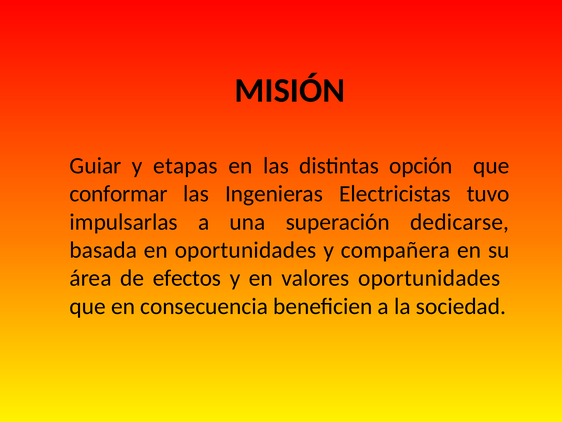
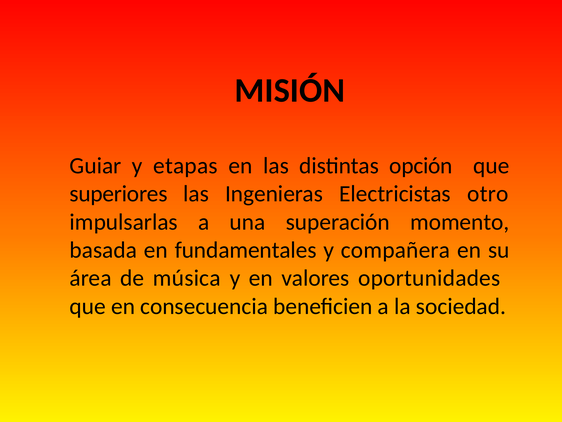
conformar: conformar -> superiores (119, 194)
tuvo: tuvo -> otro (488, 194)
dedicarse: dedicarse -> momento (460, 222)
en oportunidades: oportunidades -> fundamentales (246, 250)
efectos: efectos -> música (187, 278)
